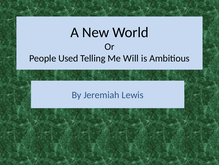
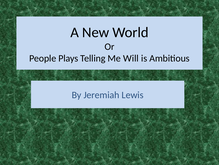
Used: Used -> Plays (68, 58)
